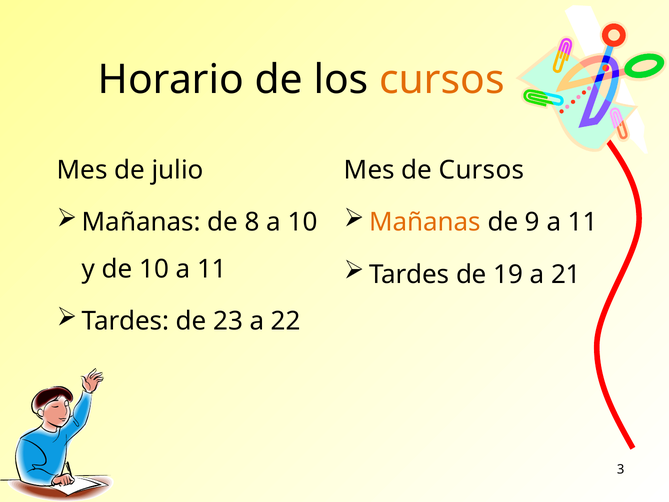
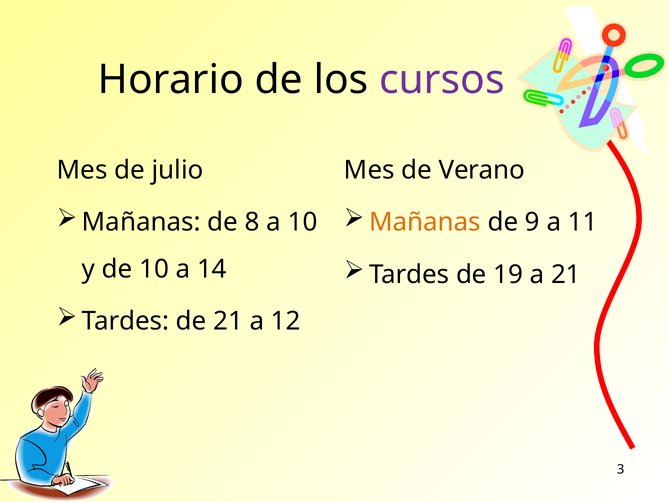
cursos colour: orange -> purple (442, 79)
de Cursos: Cursos -> Verano (482, 170)
10 a 11: 11 -> 14 (212, 269)
de 23: 23 -> 21 (228, 321)
22: 22 -> 12 (286, 321)
